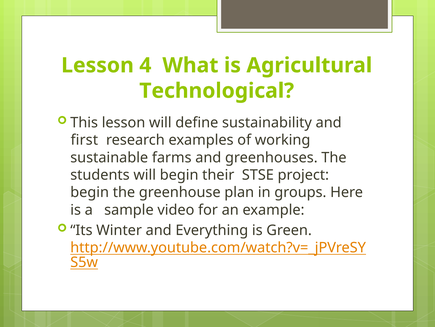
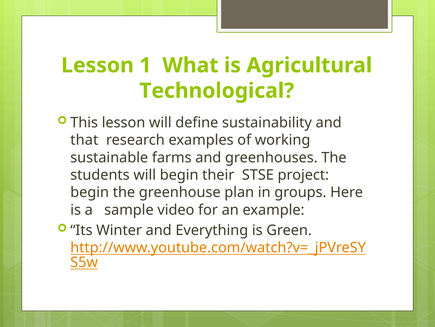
4: 4 -> 1 (145, 65)
first: first -> that (84, 140)
